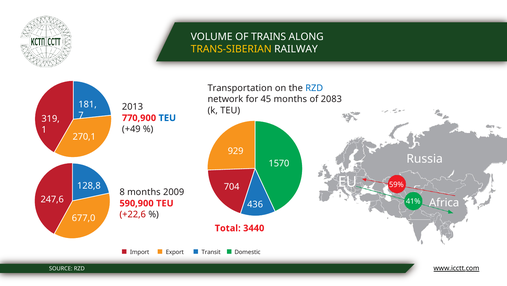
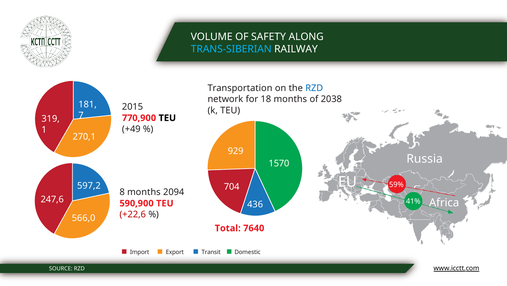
TRAINS: TRAINS -> SAFETY (269, 37)
TRANS-SIBERIAN colour: yellow -> light blue (231, 49)
45: 45 -> 18 (266, 99)
2083: 2083 -> 2038 (331, 99)
2013: 2013 -> 2015 (133, 107)
TEU colour: blue -> black (167, 118)
128,8: 128,8 -> 597,2 (89, 185)
2009: 2009 -> 2094 (174, 192)
677,0: 677,0 -> 566,0 (84, 218)
3440: 3440 -> 7640 (254, 228)
